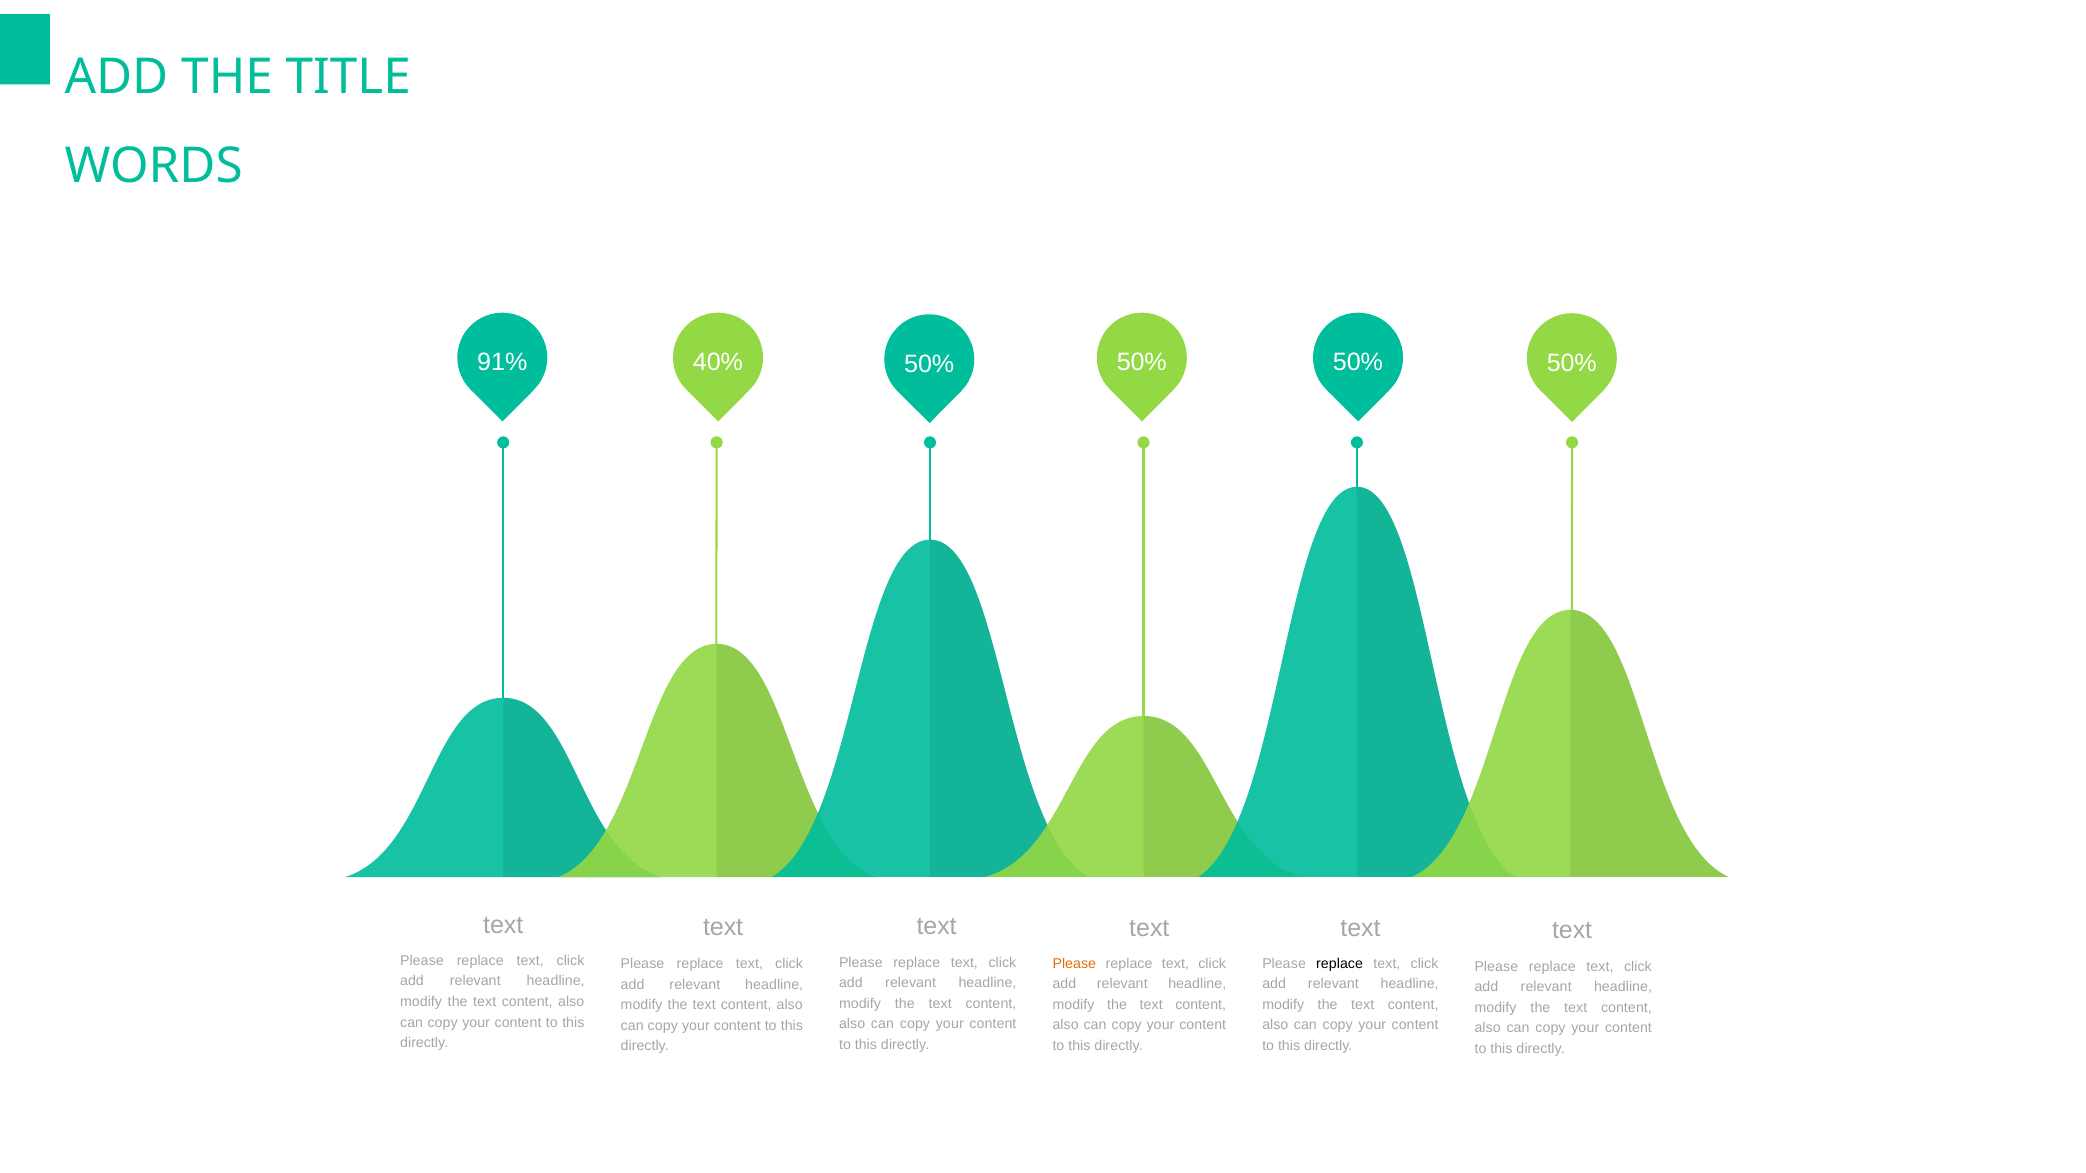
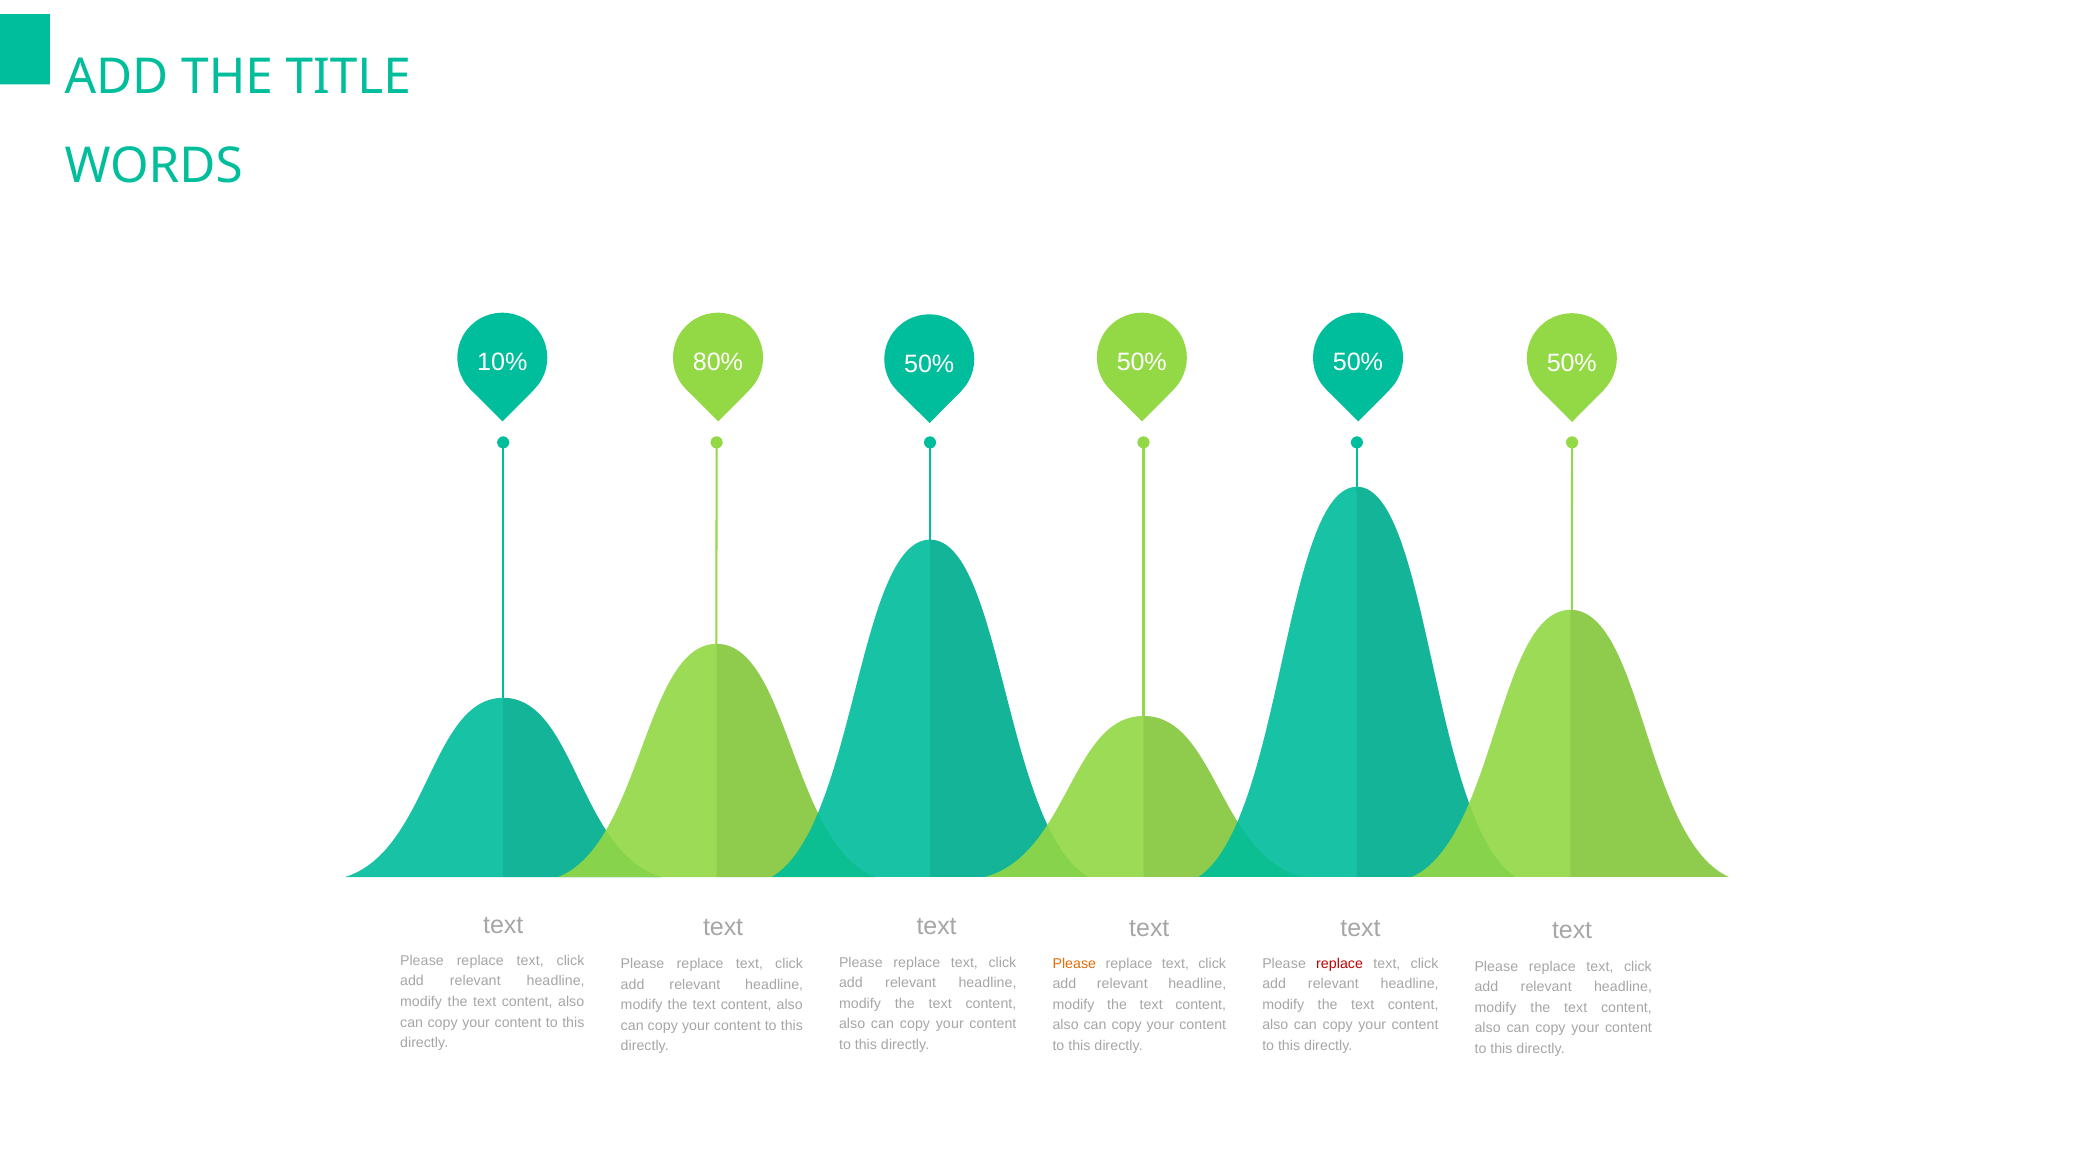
91%: 91% -> 10% (502, 362)
40%: 40% -> 80% (718, 362)
replace colour: black -> red (1340, 964)
